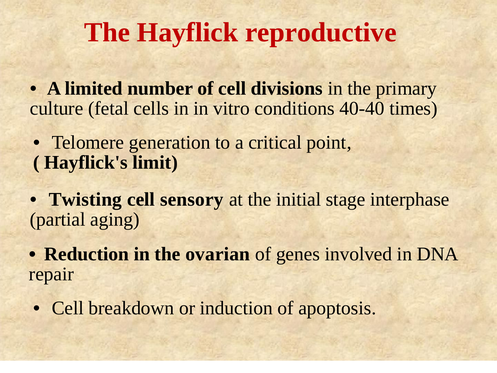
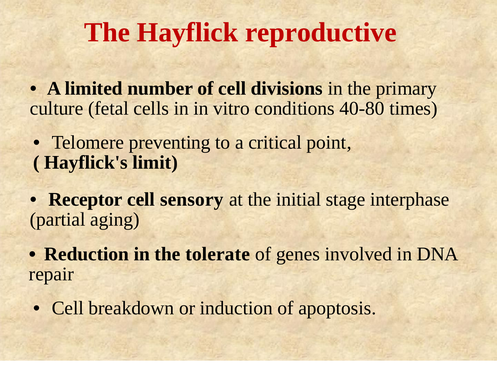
40-40: 40-40 -> 40-80 (362, 108)
generation: generation -> preventing (170, 142)
Twisting: Twisting -> Receptor (85, 199)
ovarian: ovarian -> tolerate (218, 254)
